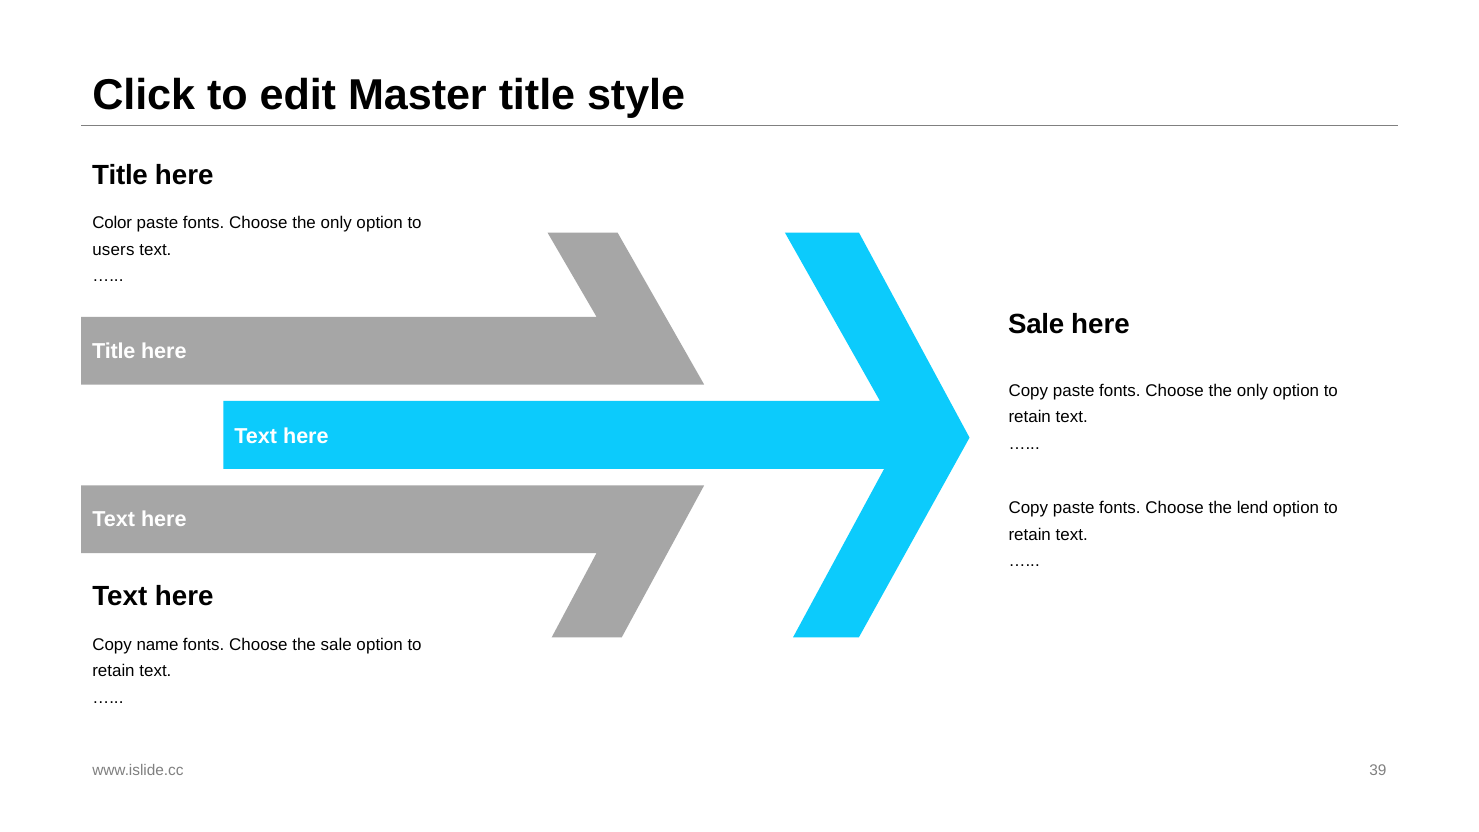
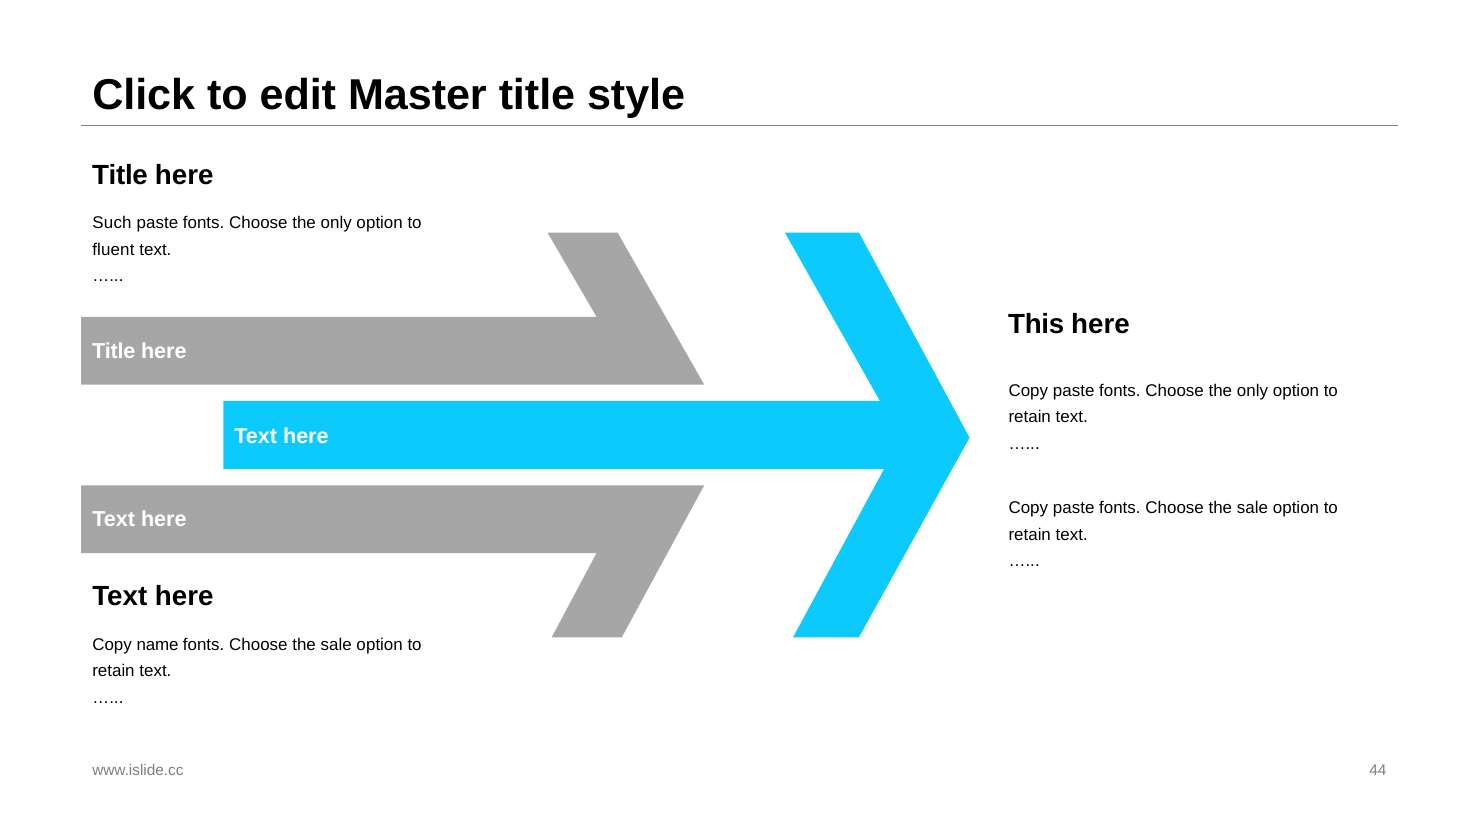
Color: Color -> Such (112, 223)
users: users -> fluent (113, 250)
Sale: Sale -> This (1036, 324)
lend: lend -> sale (1253, 508)
39: 39 -> 44 (1378, 771)
